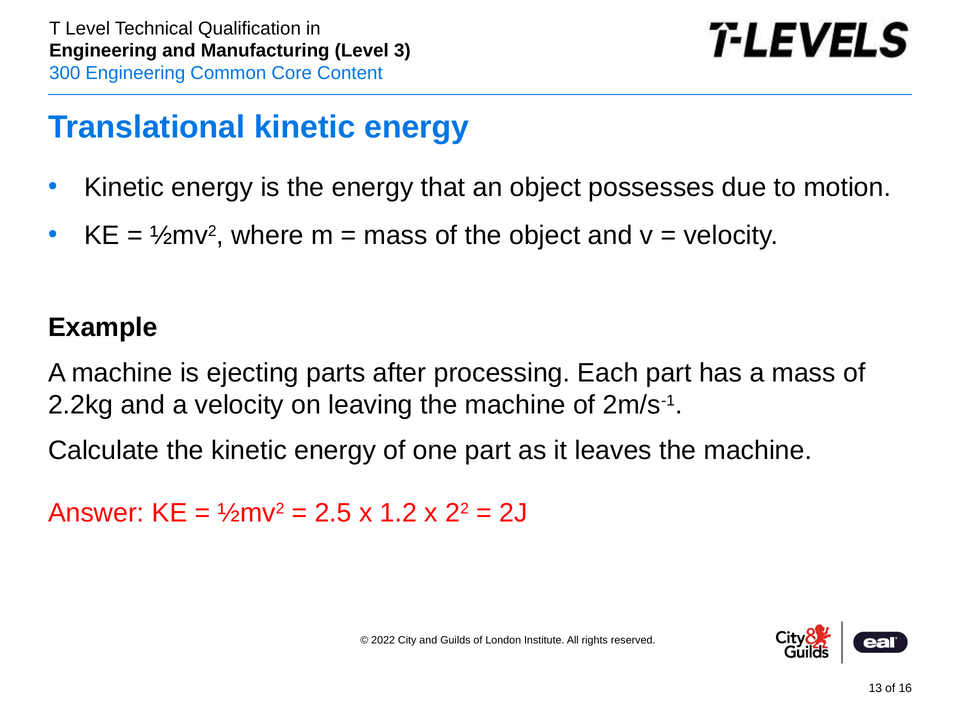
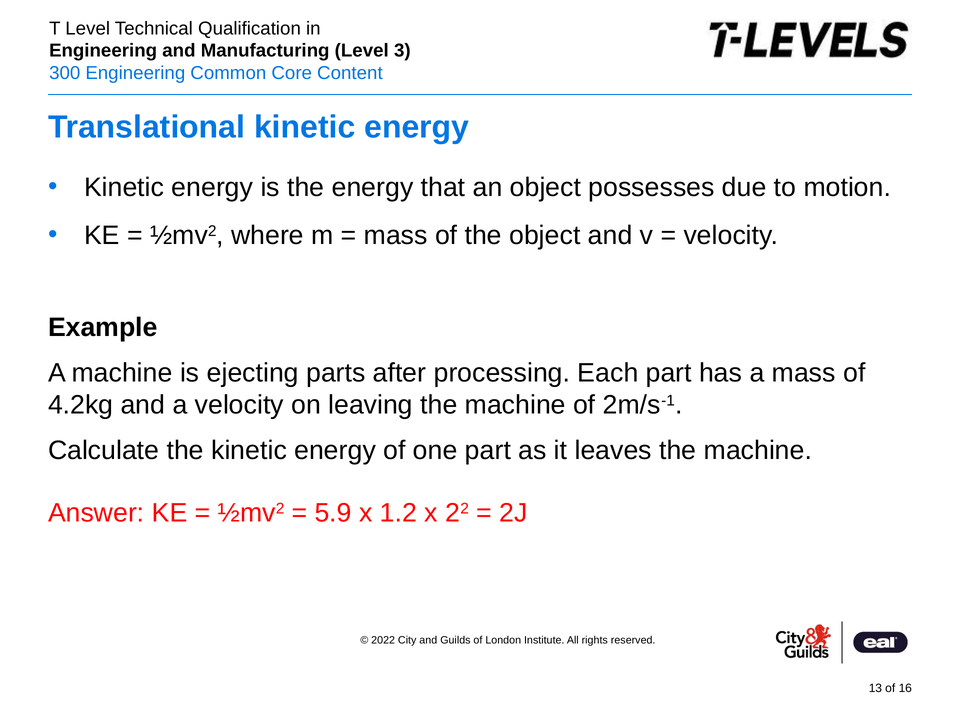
2.2kg: 2.2kg -> 4.2kg (81, 405)
2.5: 2.5 -> 5.9 (333, 513)
